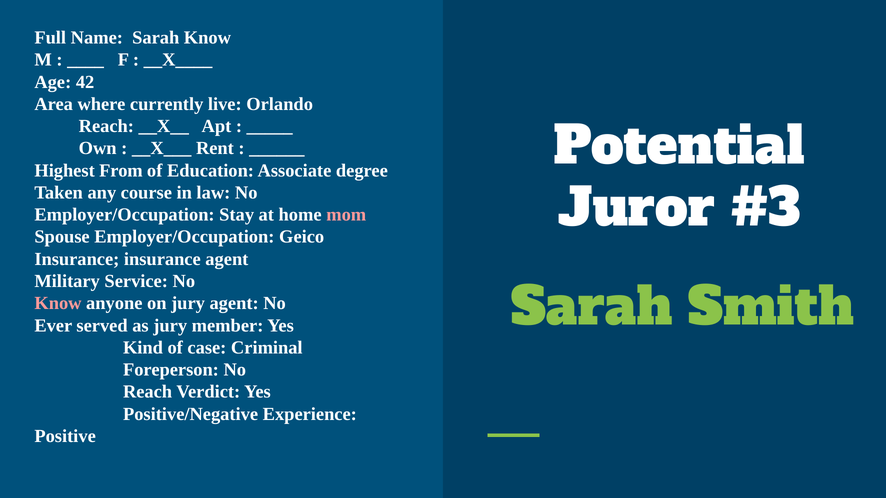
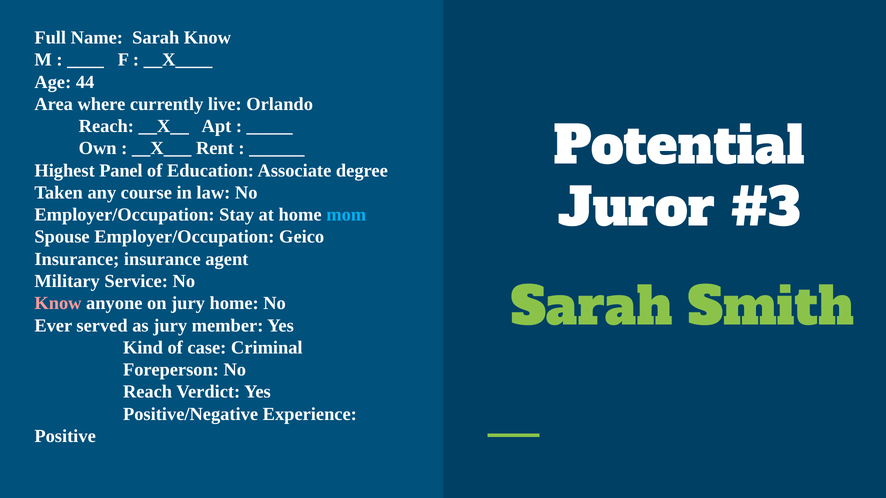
42: 42 -> 44 (85, 82)
From: From -> Panel (121, 171)
mom colour: pink -> light blue (346, 215)
jury agent: agent -> home (234, 304)
